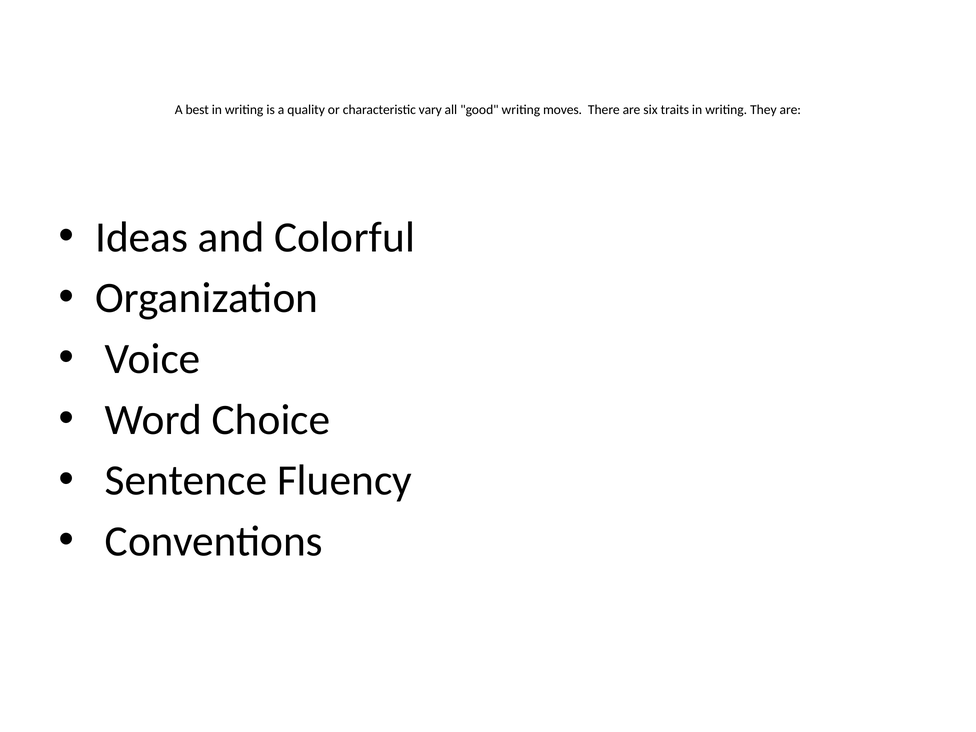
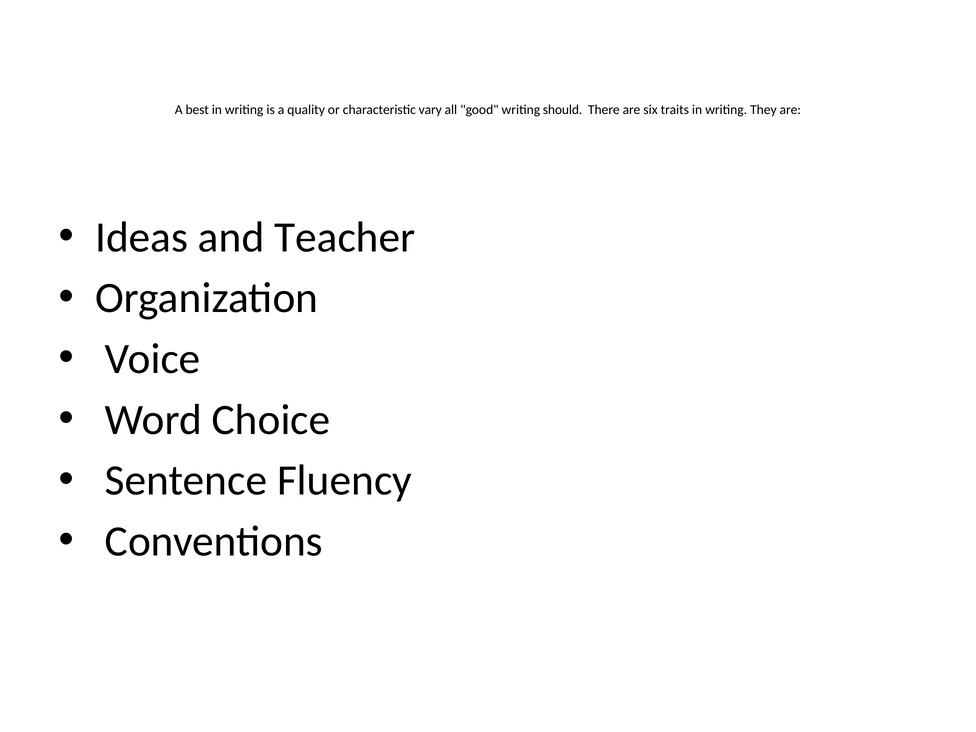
moves: moves -> should (563, 110)
Colorful: Colorful -> Teacher (345, 237)
